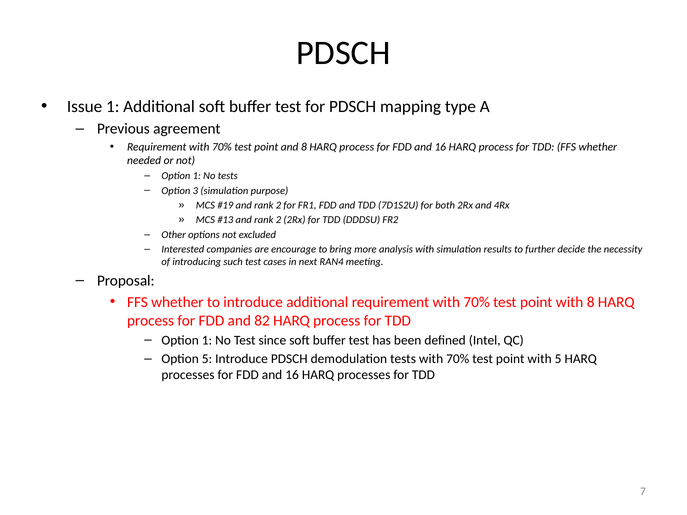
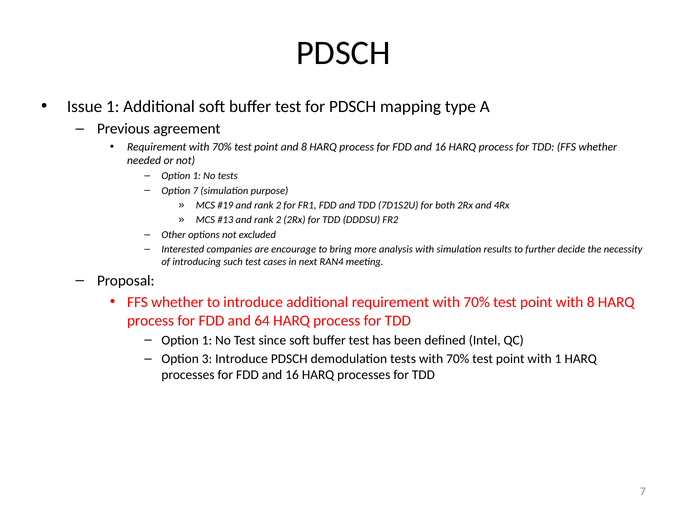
Option 3: 3 -> 7 (195, 191)
82: 82 -> 64 (262, 321)
Option 5: 5 -> 3 (207, 359)
with 5: 5 -> 1 (558, 359)
